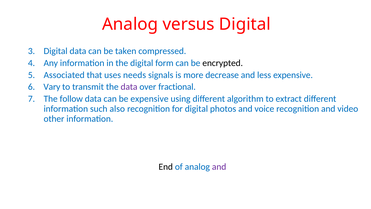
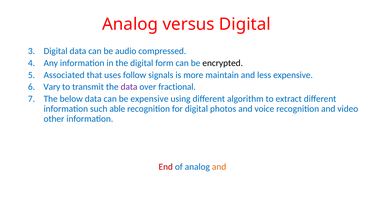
taken: taken -> audio (126, 51)
needs: needs -> follow (135, 75)
decrease: decrease -> maintain (222, 75)
follow: follow -> below (71, 99)
also: also -> able (117, 109)
End colour: black -> red (166, 166)
and colour: purple -> orange (219, 166)
